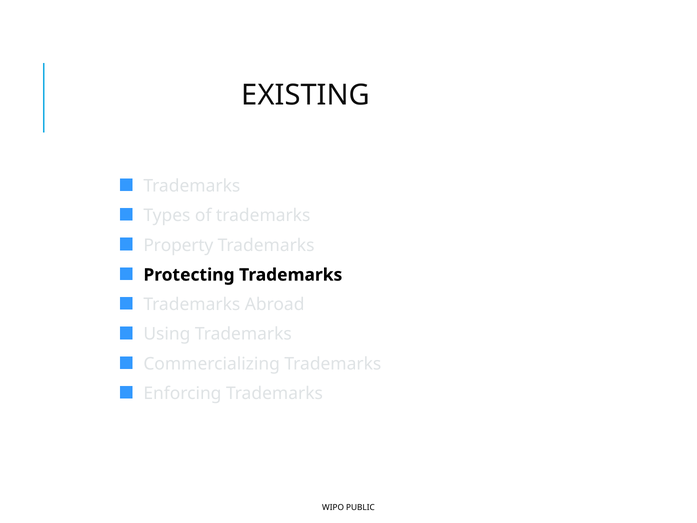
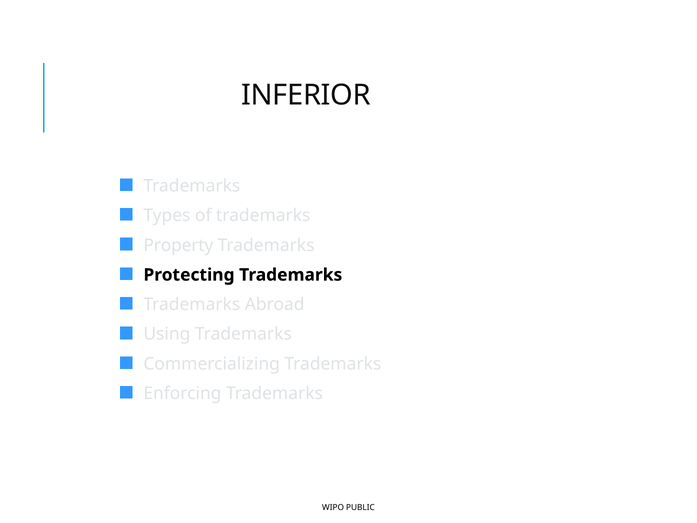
EXISTING: EXISTING -> INFERIOR (306, 95)
